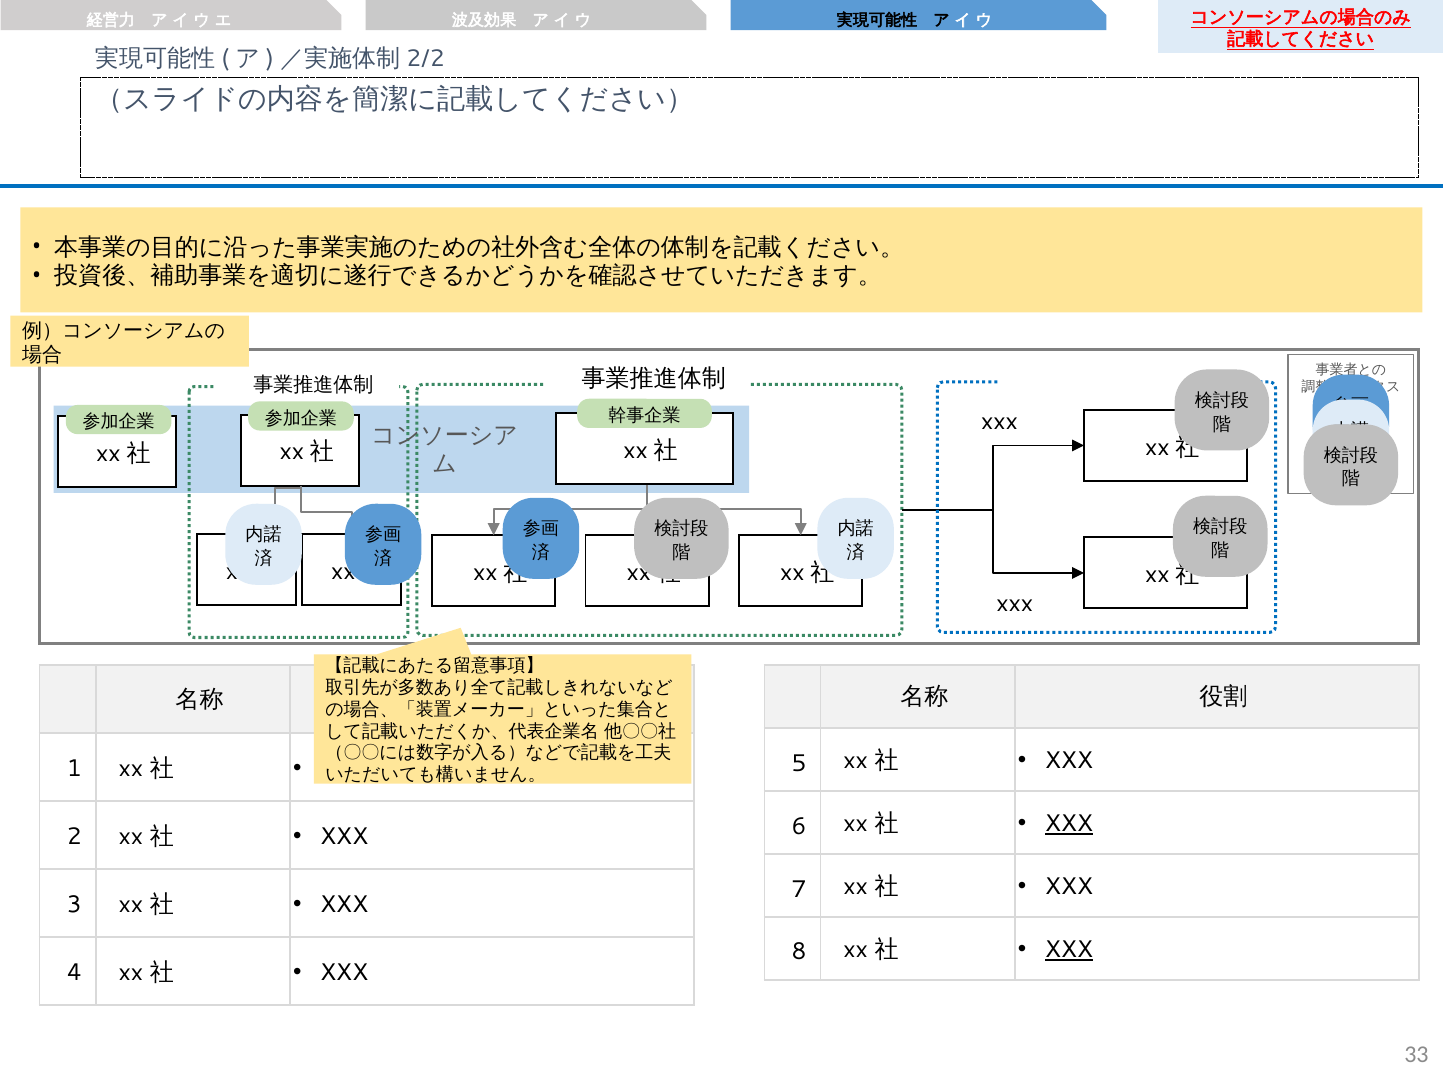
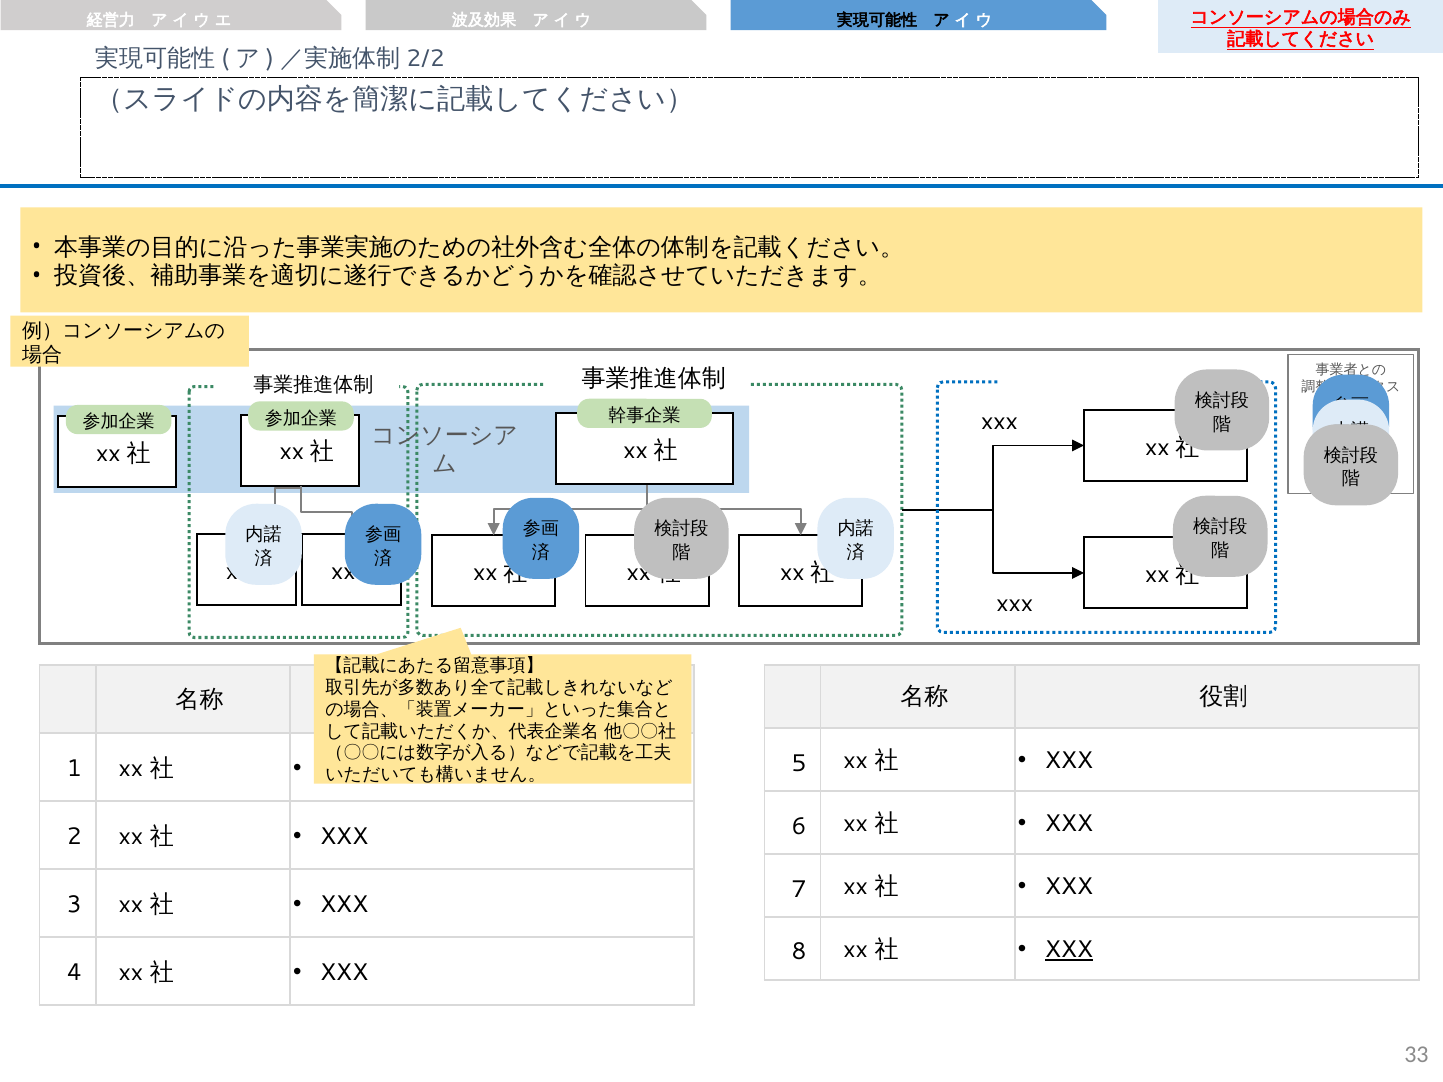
XXX underline: present -> none (1069, 824)
